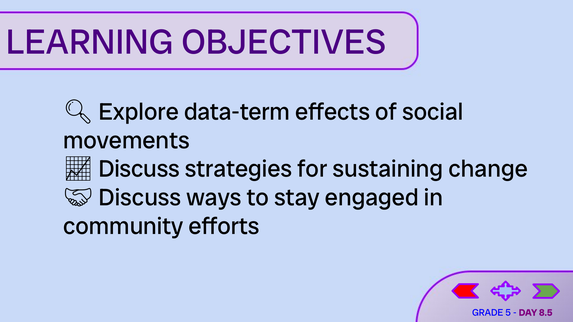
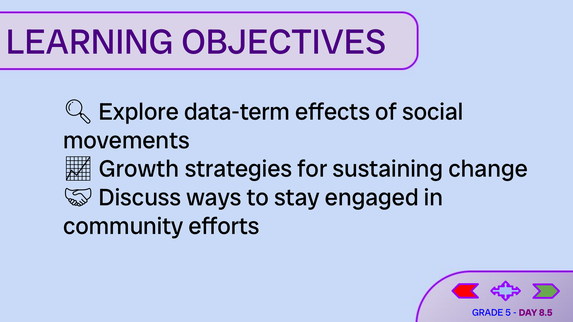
Discuss: Discuss -> Growth (139, 169)
